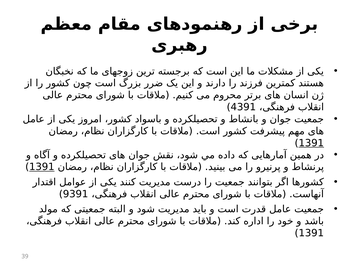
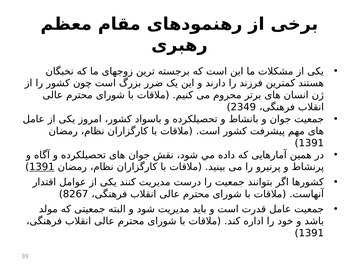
4391: 4391 -> 2349 (243, 107)
1391 underline: present -> none (311, 143)
9391: 9391 -> 8267 (76, 194)
